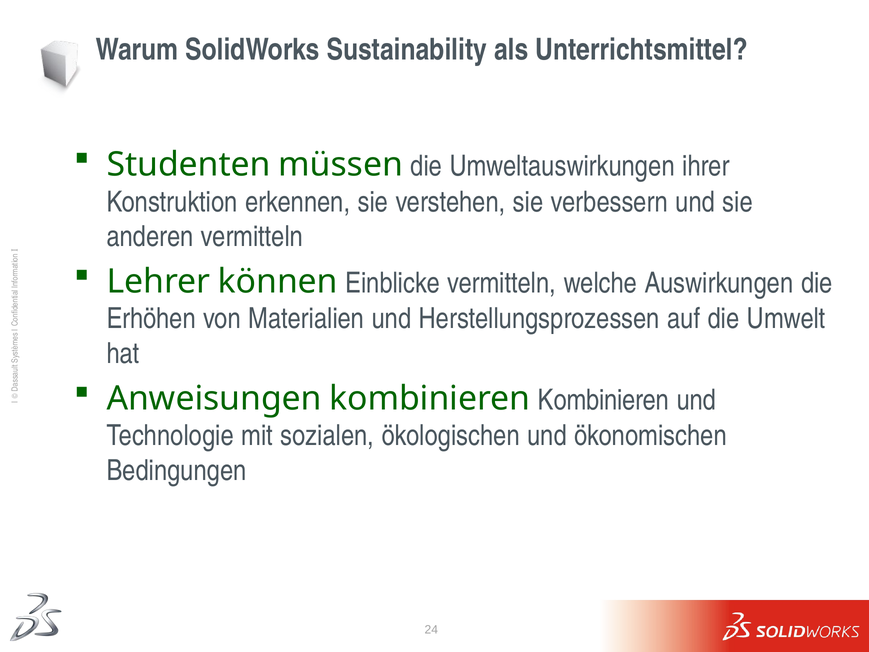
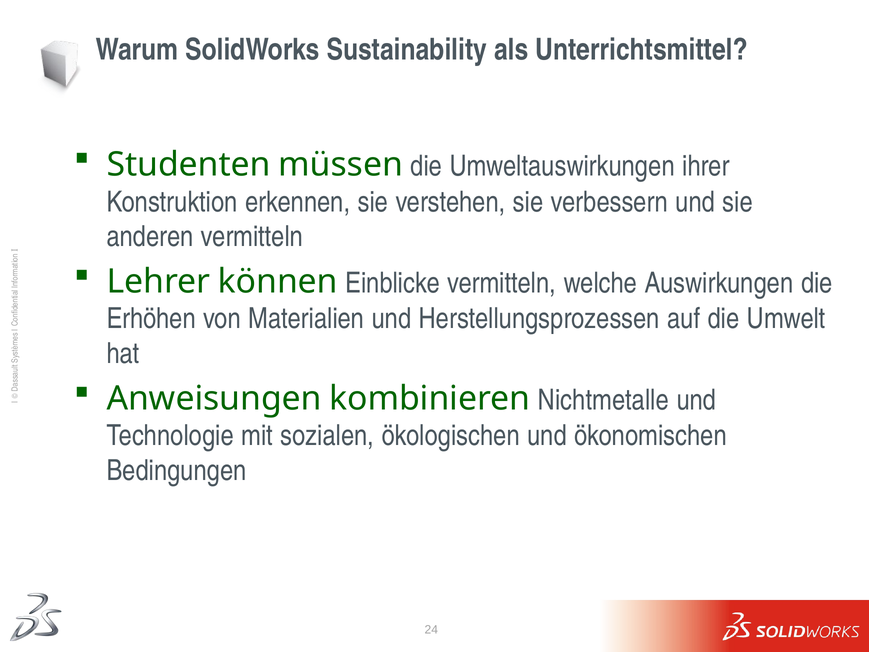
kombinieren Kombinieren: Kombinieren -> Nichtmetalle (603, 400)
